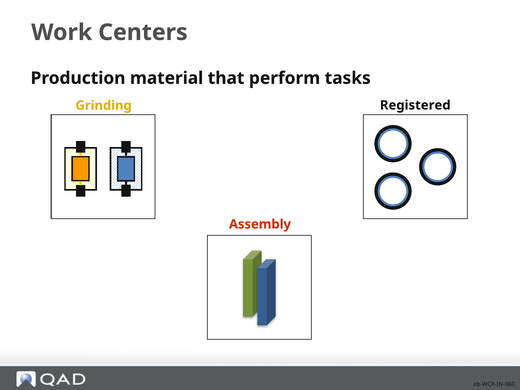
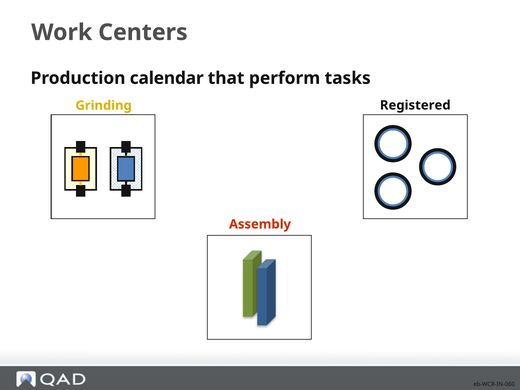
material: material -> calendar (167, 78)
